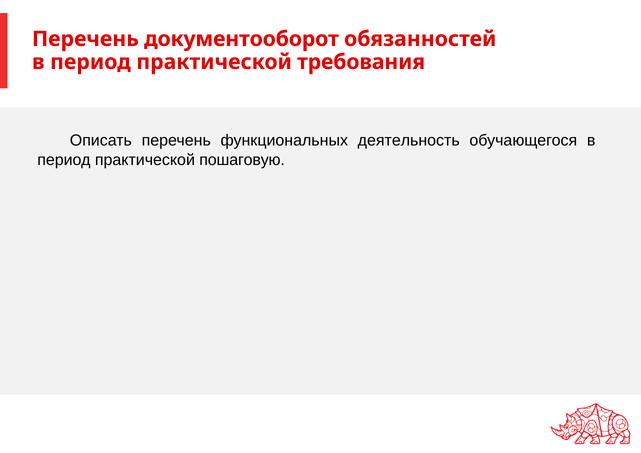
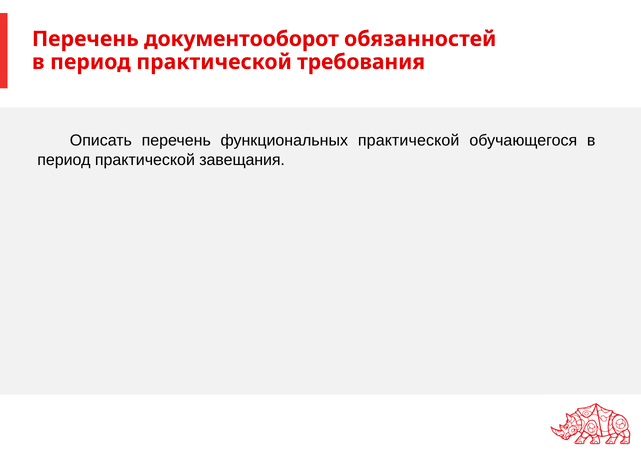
функциональных деятельность: деятельность -> практической (409, 141)
пошаговую: пошаговую -> завещания (242, 160)
